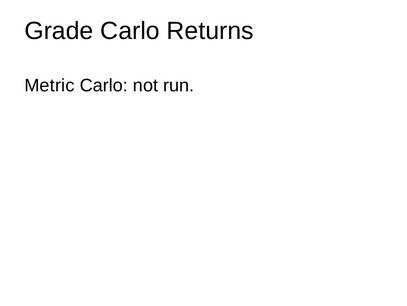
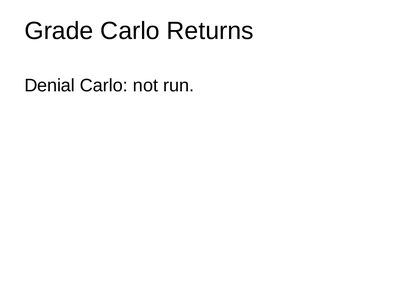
Metric: Metric -> Denial (50, 85)
